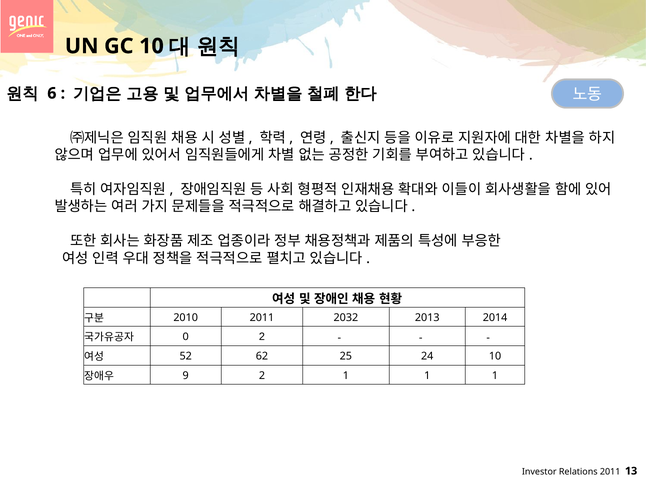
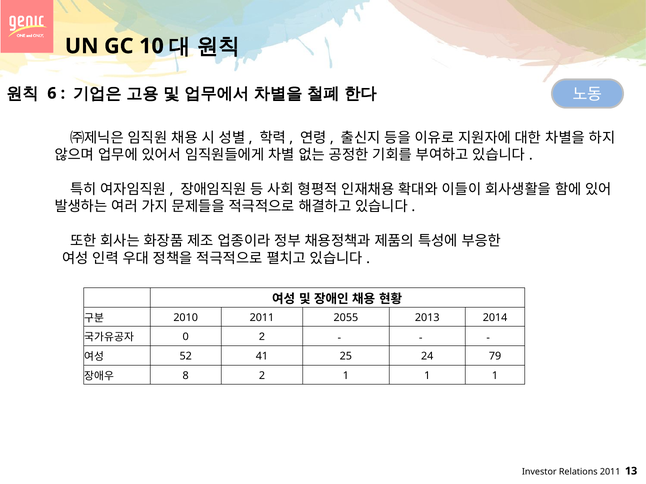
2032: 2032 -> 2055 (346, 318)
62: 62 -> 41 (262, 357)
24 10: 10 -> 79 (495, 357)
9: 9 -> 8 (186, 376)
